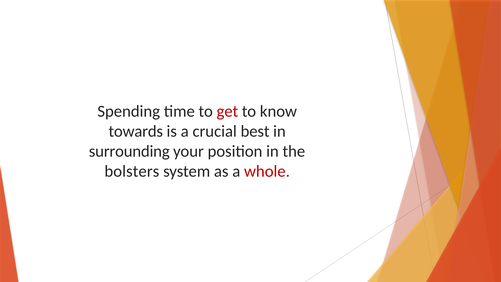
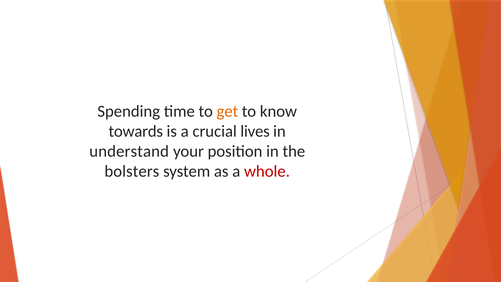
get colour: red -> orange (227, 111)
best: best -> lives (255, 131)
surrounding: surrounding -> understand (129, 151)
